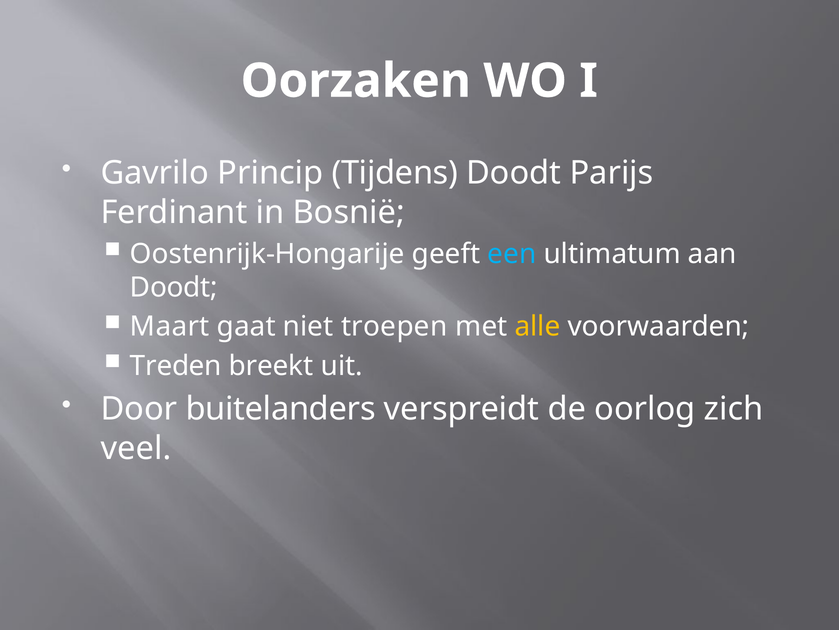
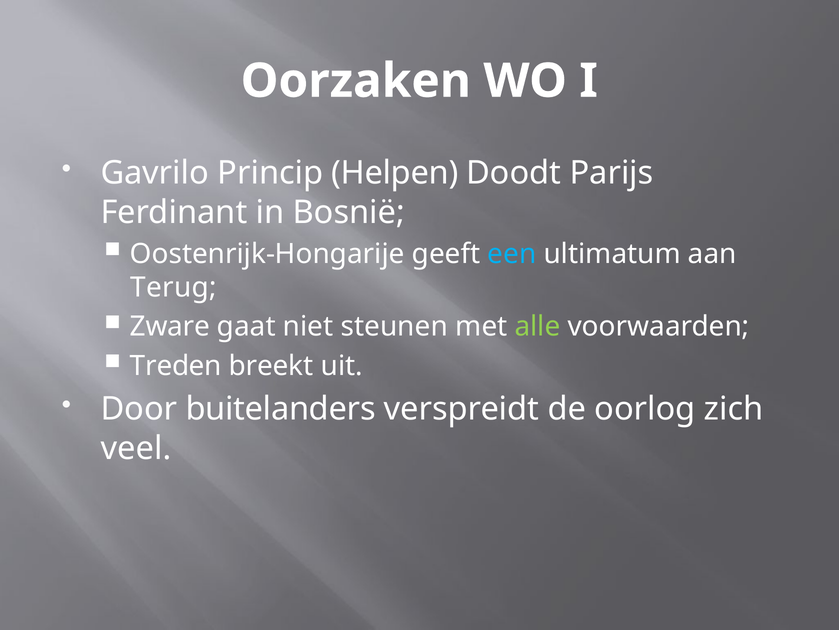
Tijdens: Tijdens -> Helpen (395, 173)
Doodt: Doodt -> Terug (173, 287)
Maart: Maart -> Zware (170, 326)
troepen: troepen -> steunen (394, 326)
alle colour: yellow -> light green (538, 326)
